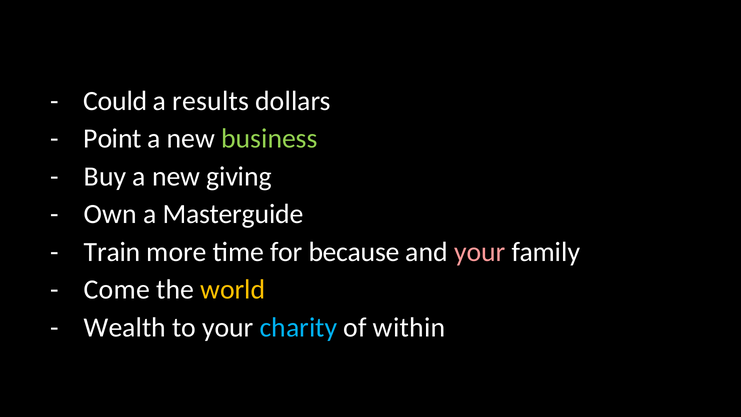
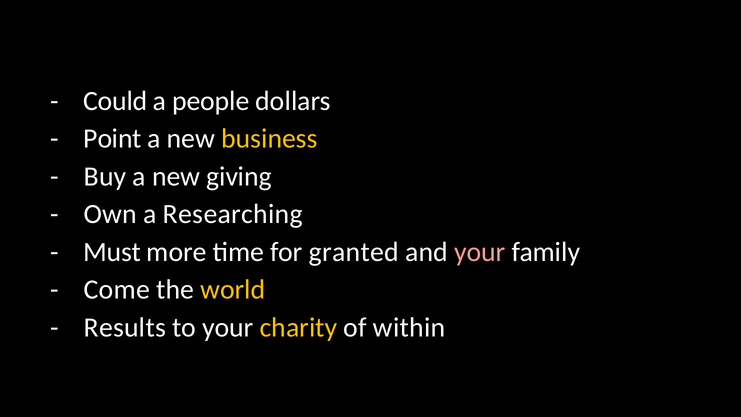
results: results -> people (211, 101)
business colour: light green -> yellow (269, 139)
Masterguide: Masterguide -> Researching (233, 214)
Train: Train -> Must (112, 252)
because: because -> granted (354, 252)
Wealth: Wealth -> Results (125, 327)
charity colour: light blue -> yellow (298, 327)
